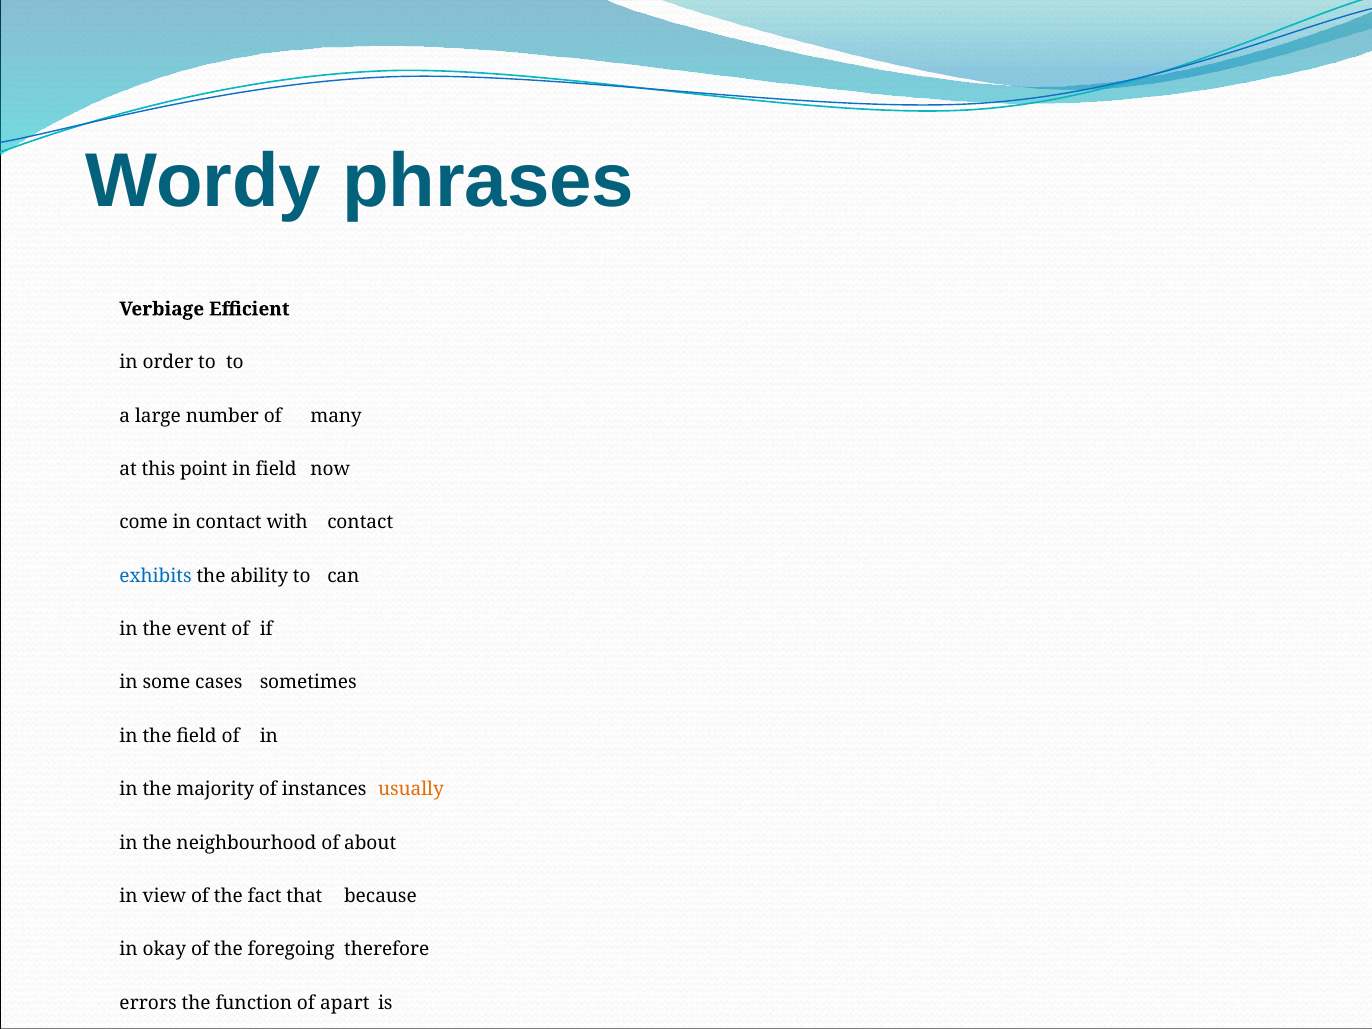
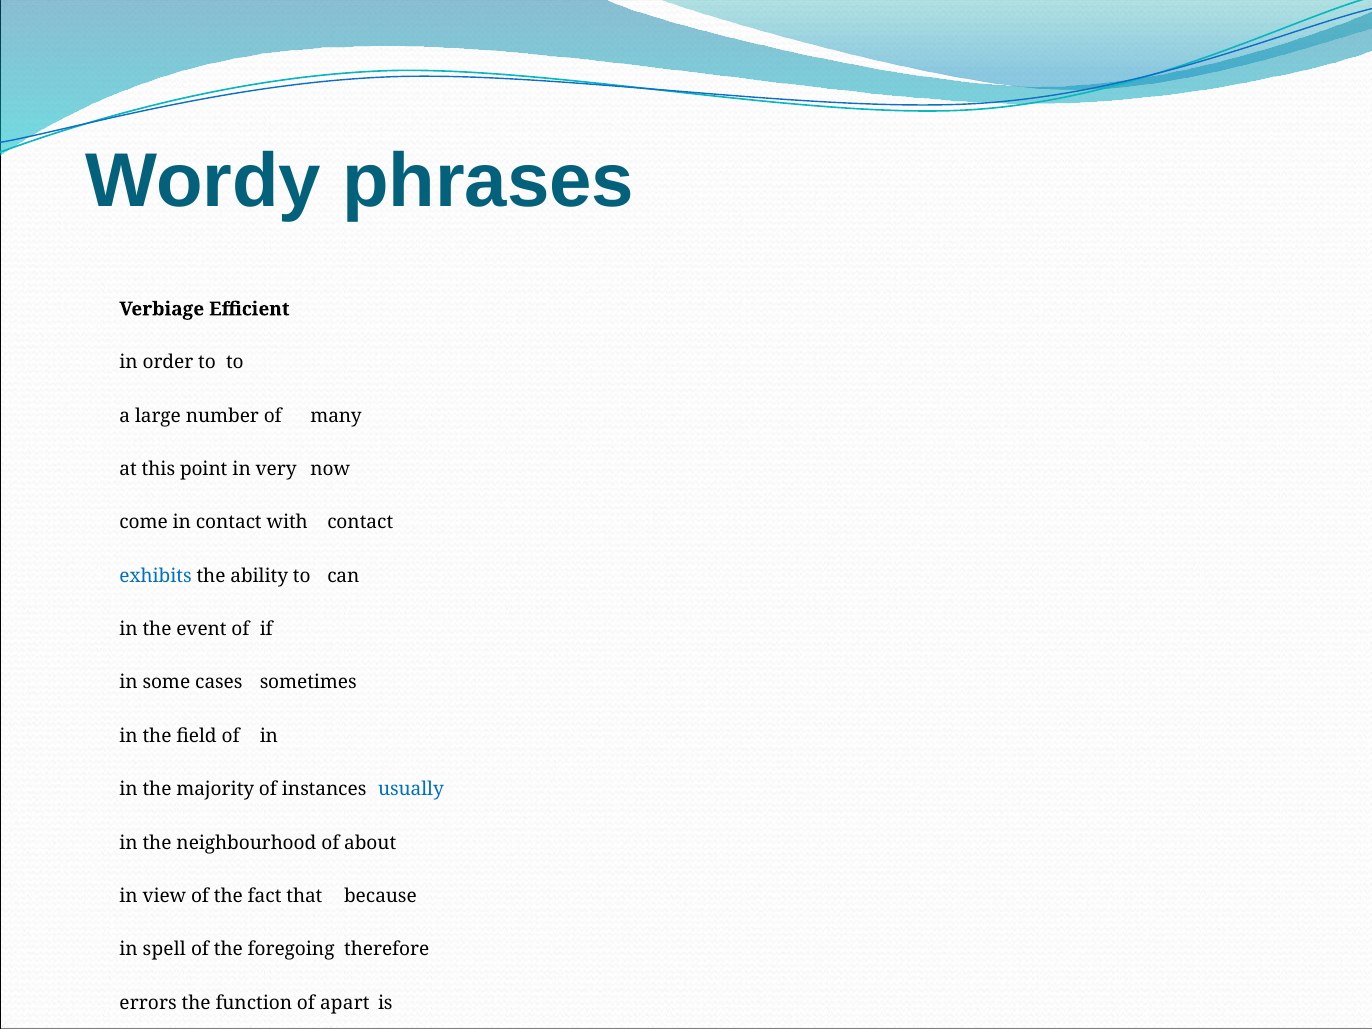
in field: field -> very (276, 469)
usually colour: orange -> blue (411, 789)
okay: okay -> spell (164, 949)
